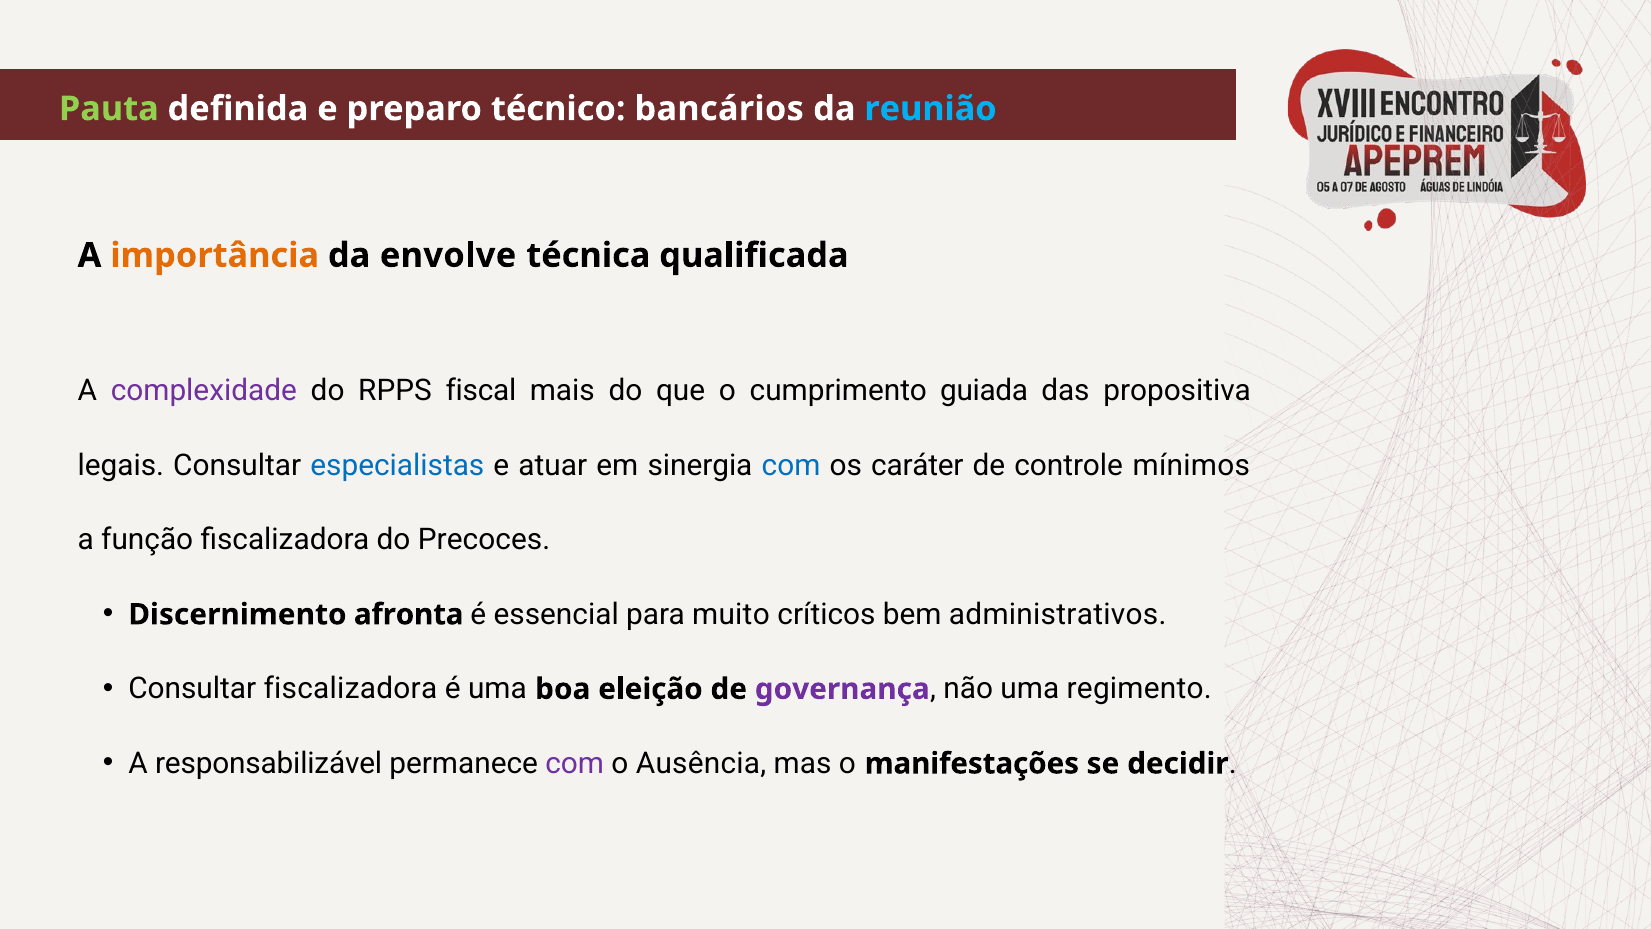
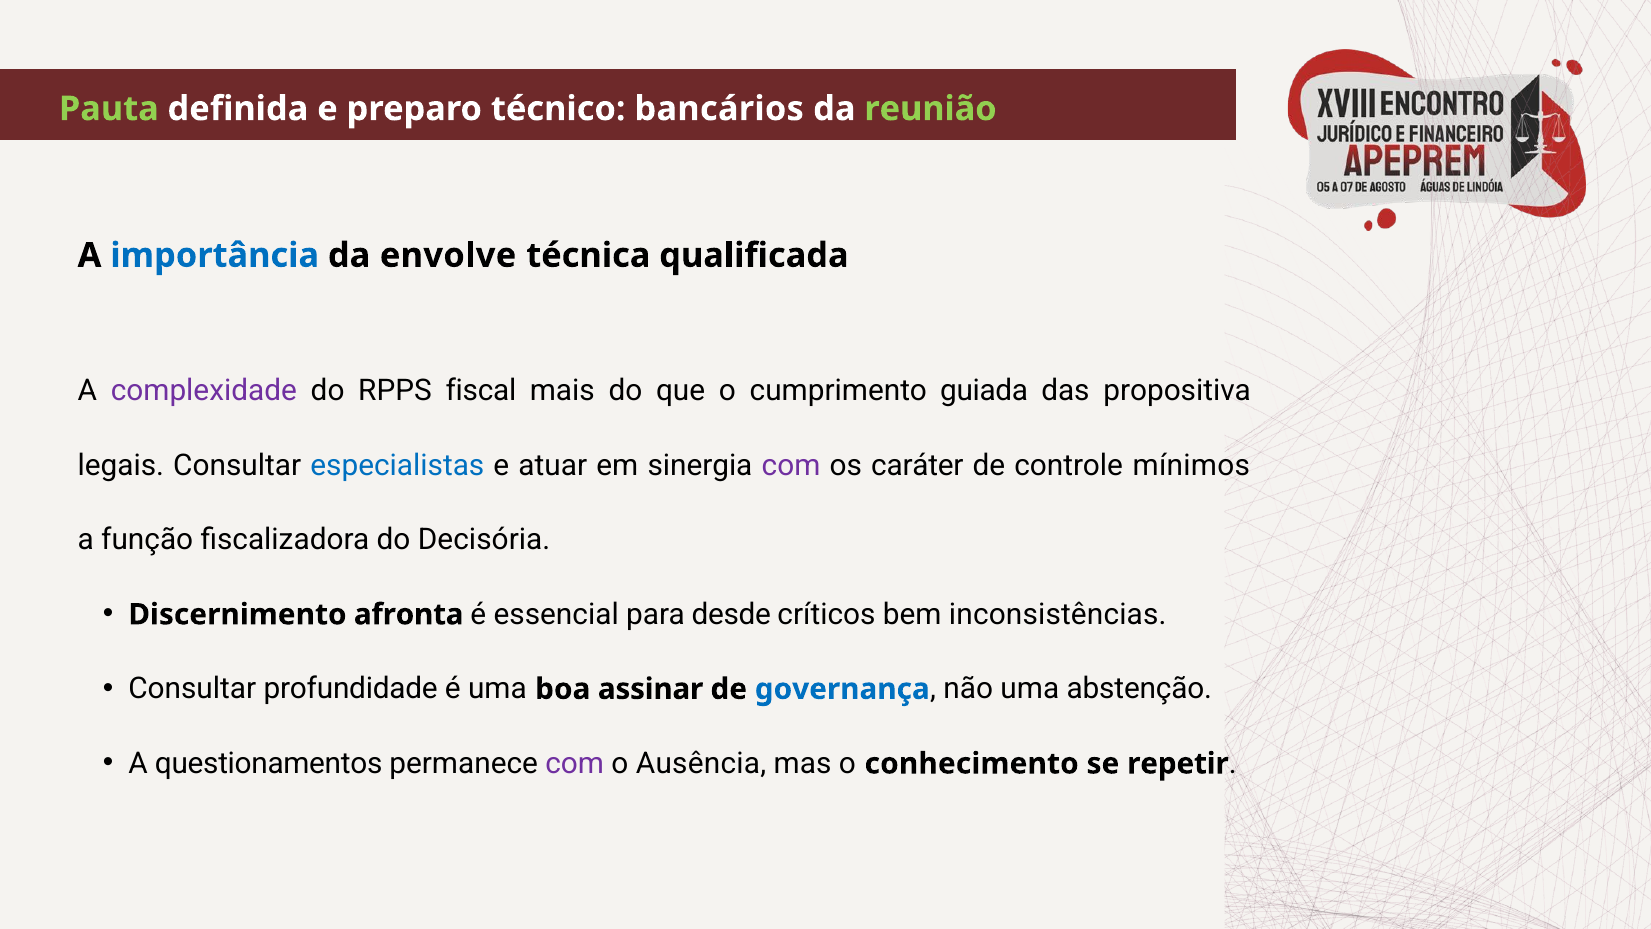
reunião colour: light blue -> light green (930, 109)
importância colour: orange -> blue (215, 255)
com colour: blue -> purple (791, 465)
Precoces: Precoces -> Decisória (484, 540)
muito: muito -> desde (731, 614)
administrativos: administrativos -> inconsistências (1058, 614)
Consultar fiscalizadora: fiscalizadora -> profundidade (351, 689)
eleição: eleição -> assinar (651, 689)
governança colour: purple -> blue (842, 689)
regimento: regimento -> abstenção (1139, 689)
responsabilizável: responsabilizável -> questionamentos (269, 763)
manifestações: manifestações -> conhecimento (972, 763)
decidir: decidir -> repetir (1178, 763)
